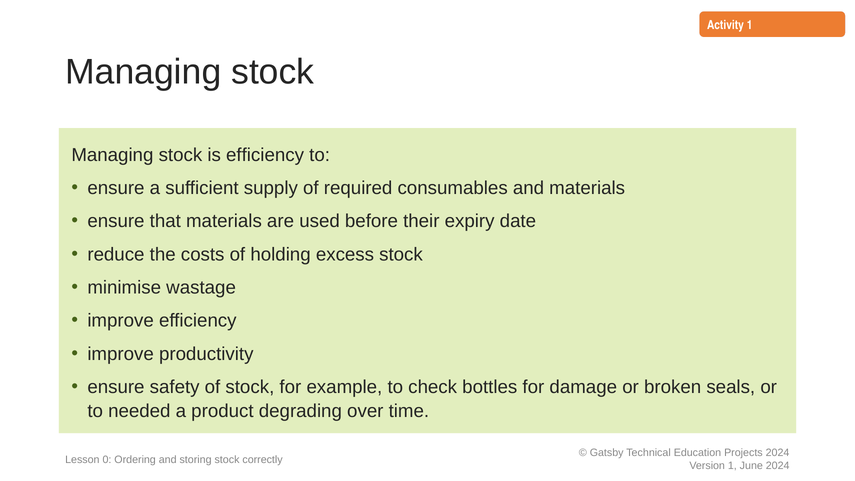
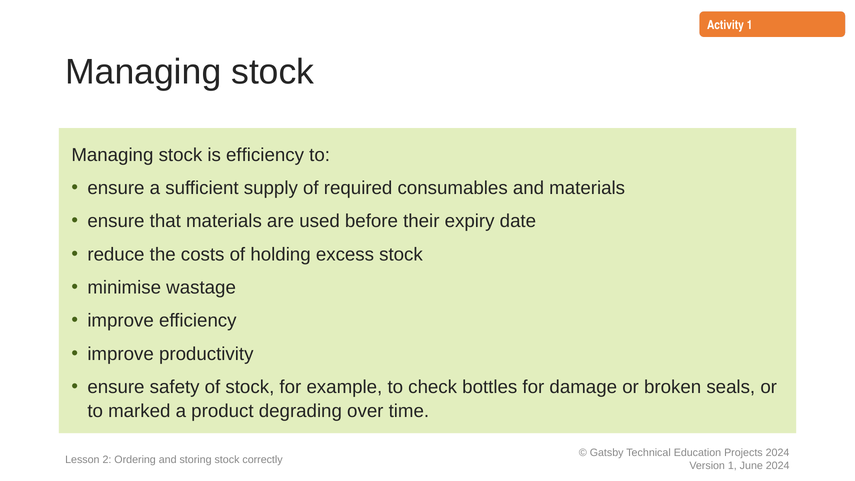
needed: needed -> marked (139, 411)
0: 0 -> 2 (107, 460)
